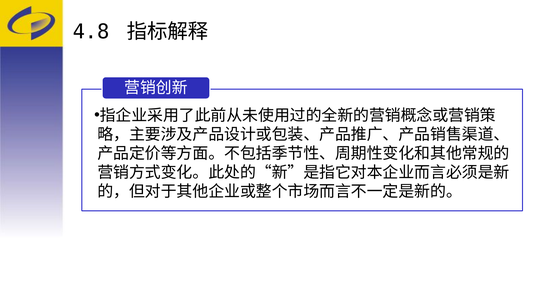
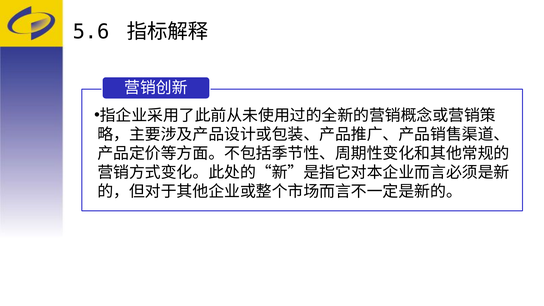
4.8: 4.8 -> 5.6 (91, 32)
